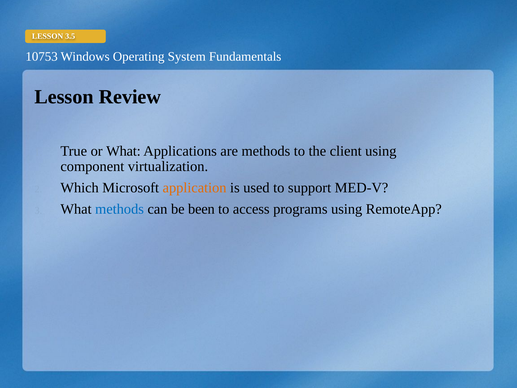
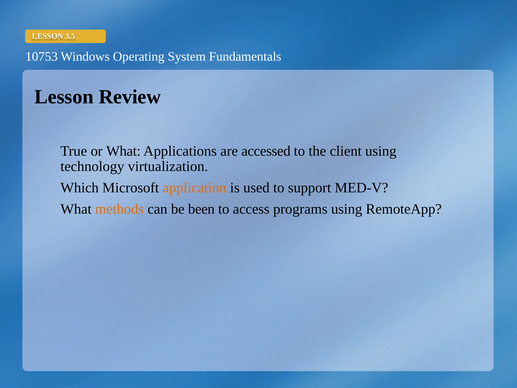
are methods: methods -> accessed (266, 151)
component: component -> technology (92, 166)
methods colour: blue -> orange (120, 209)
